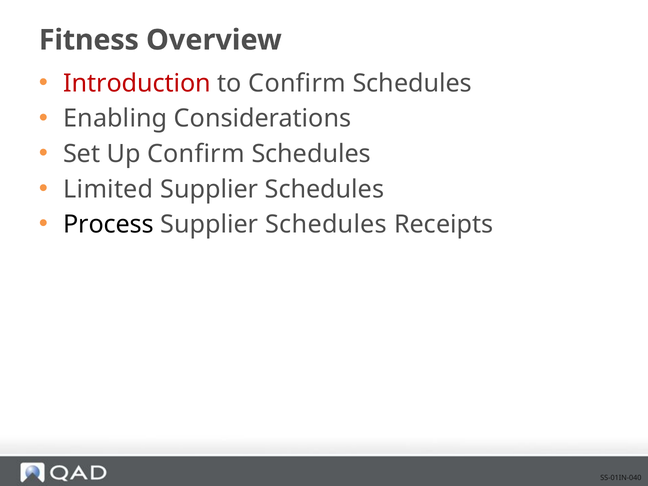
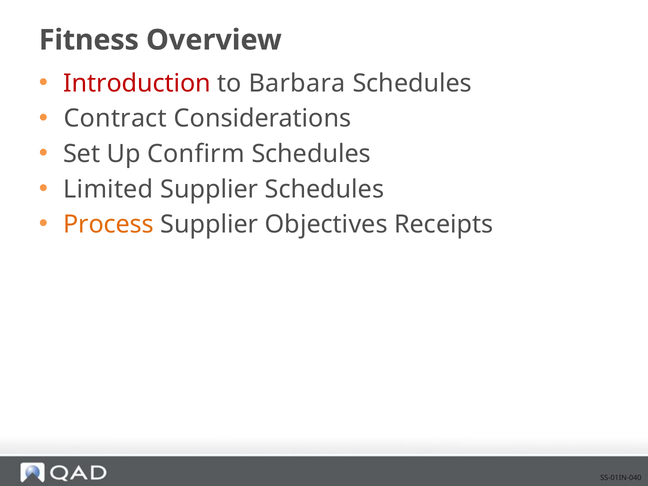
to Confirm: Confirm -> Barbara (297, 83)
Enabling: Enabling -> Contract (115, 119)
Process colour: black -> orange (109, 225)
Schedules: Schedules -> Objectives (326, 225)
